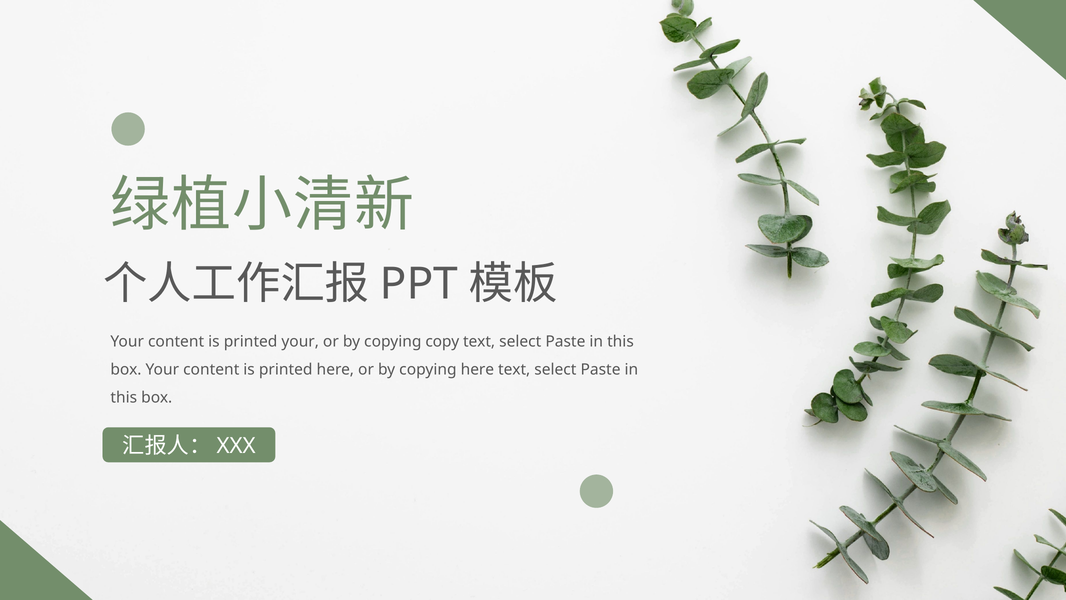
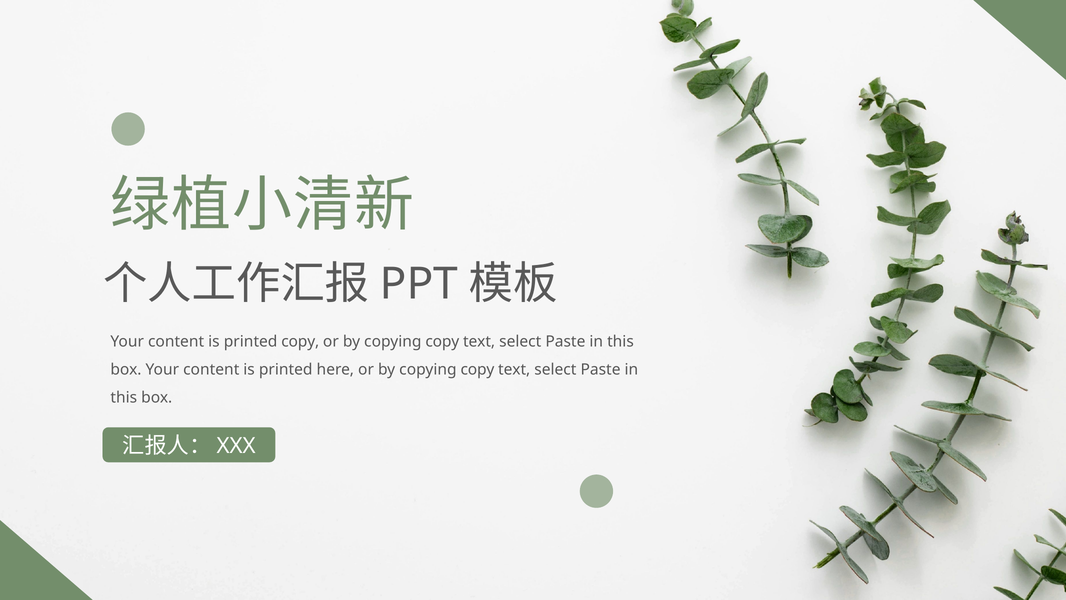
printed your: your -> copy (300, 342)
here: here -> copy (477, 369)
